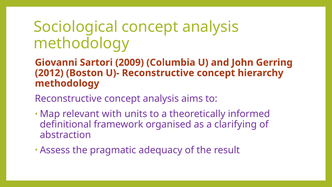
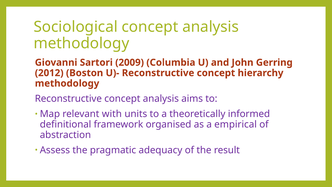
clarifying: clarifying -> empirical (236, 124)
